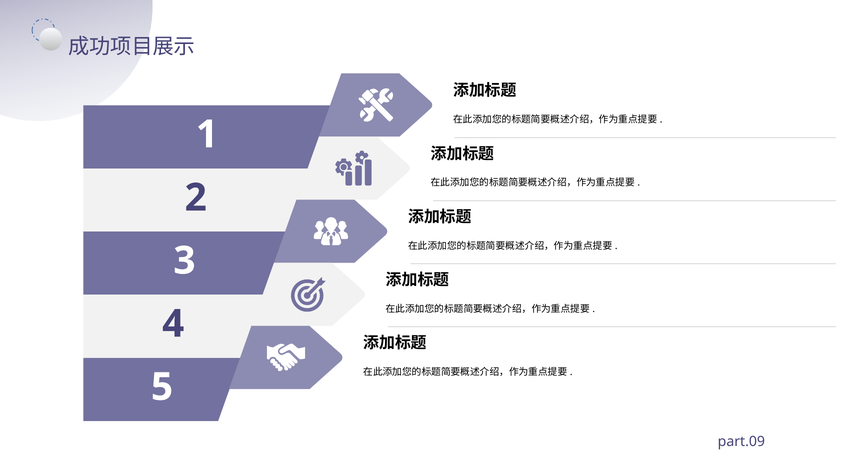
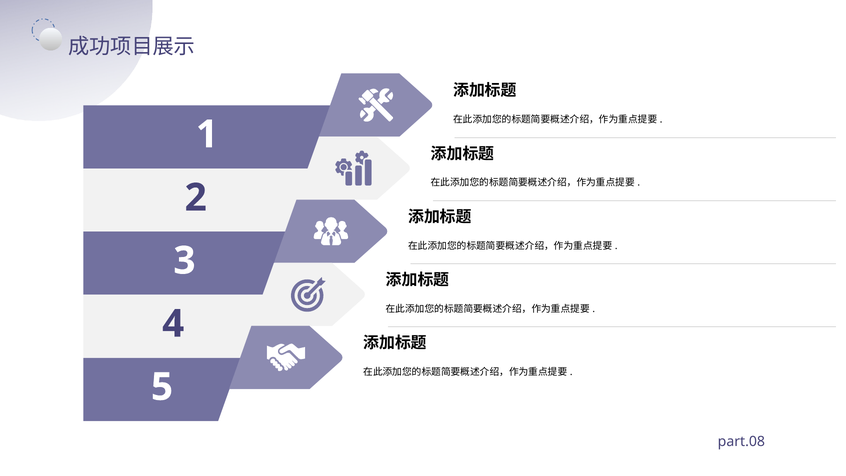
part.09: part.09 -> part.08 (741, 442)
